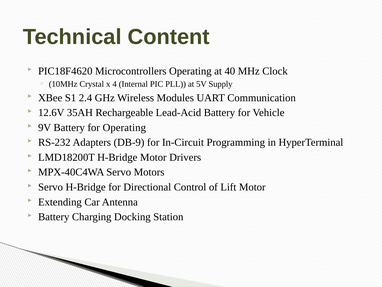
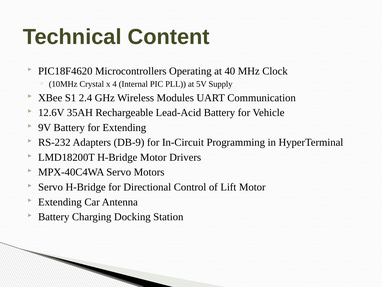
for Operating: Operating -> Extending (124, 127)
